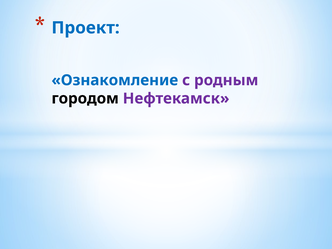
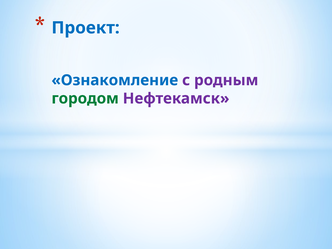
городом colour: black -> green (85, 98)
